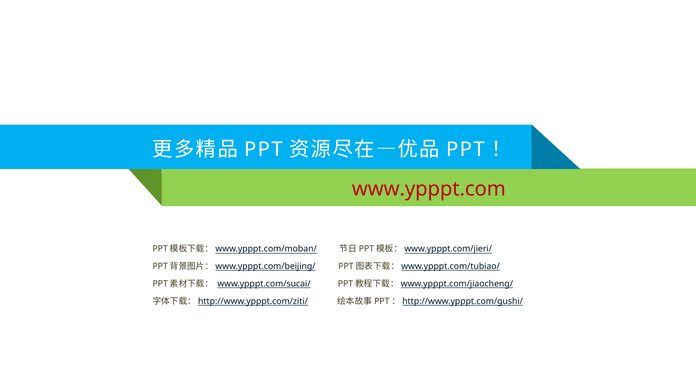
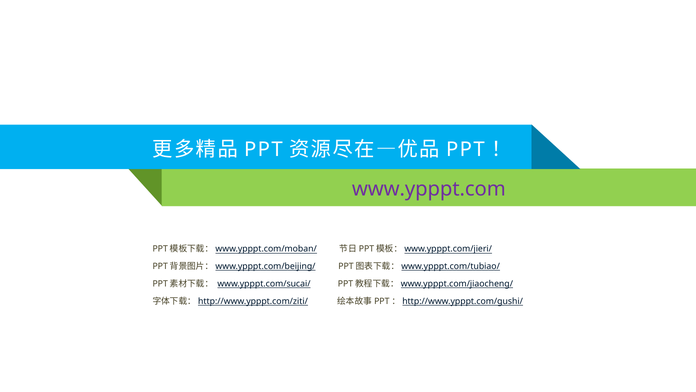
www.ypppt.com colour: red -> purple (429, 189)
